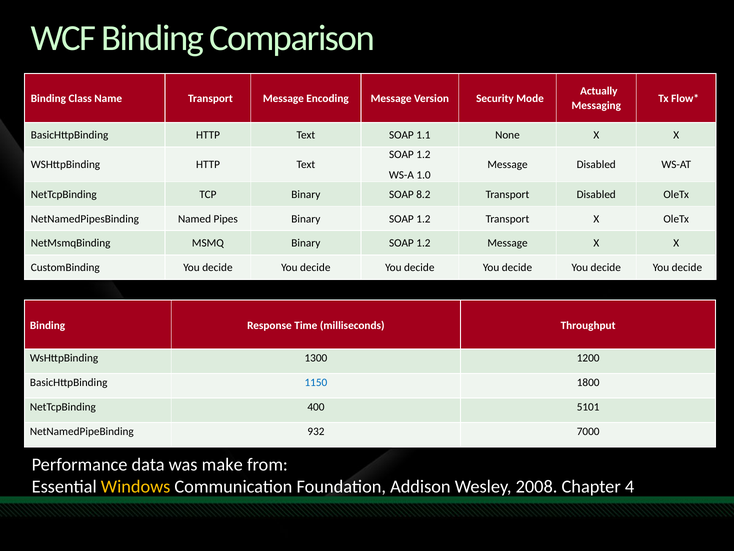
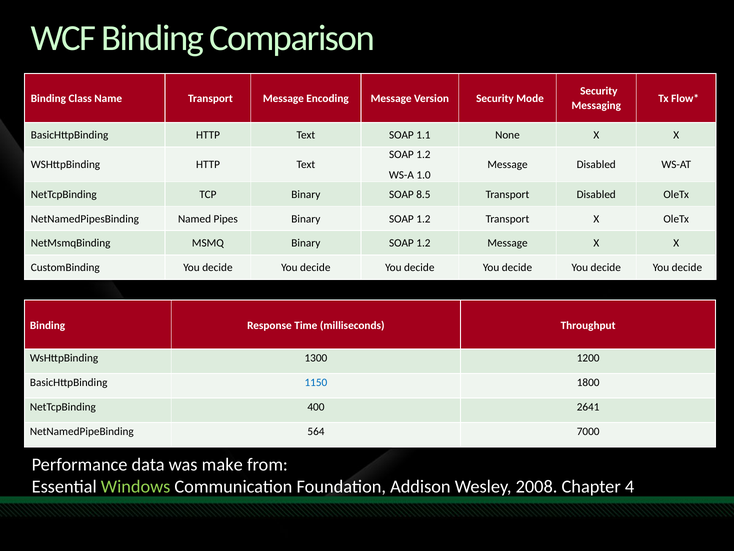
Actually: Actually -> Security (599, 91)
8.2: 8.2 -> 8.5 (423, 194)
5101: 5101 -> 2641 (588, 407)
932: 932 -> 564 (316, 431)
Windows colour: yellow -> light green (136, 486)
